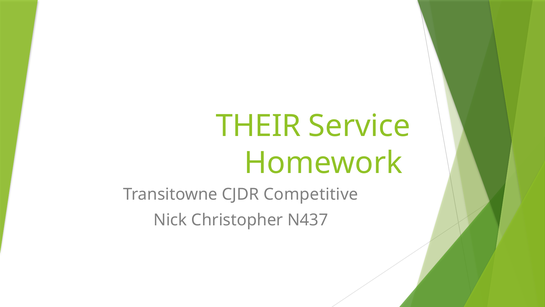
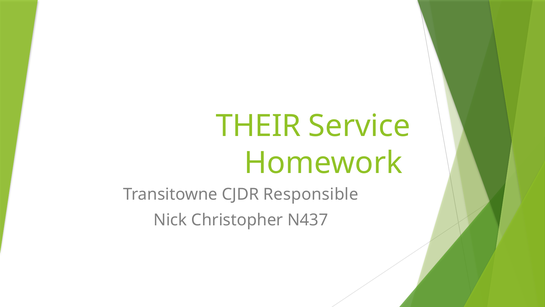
Competitive: Competitive -> Responsible (311, 194)
